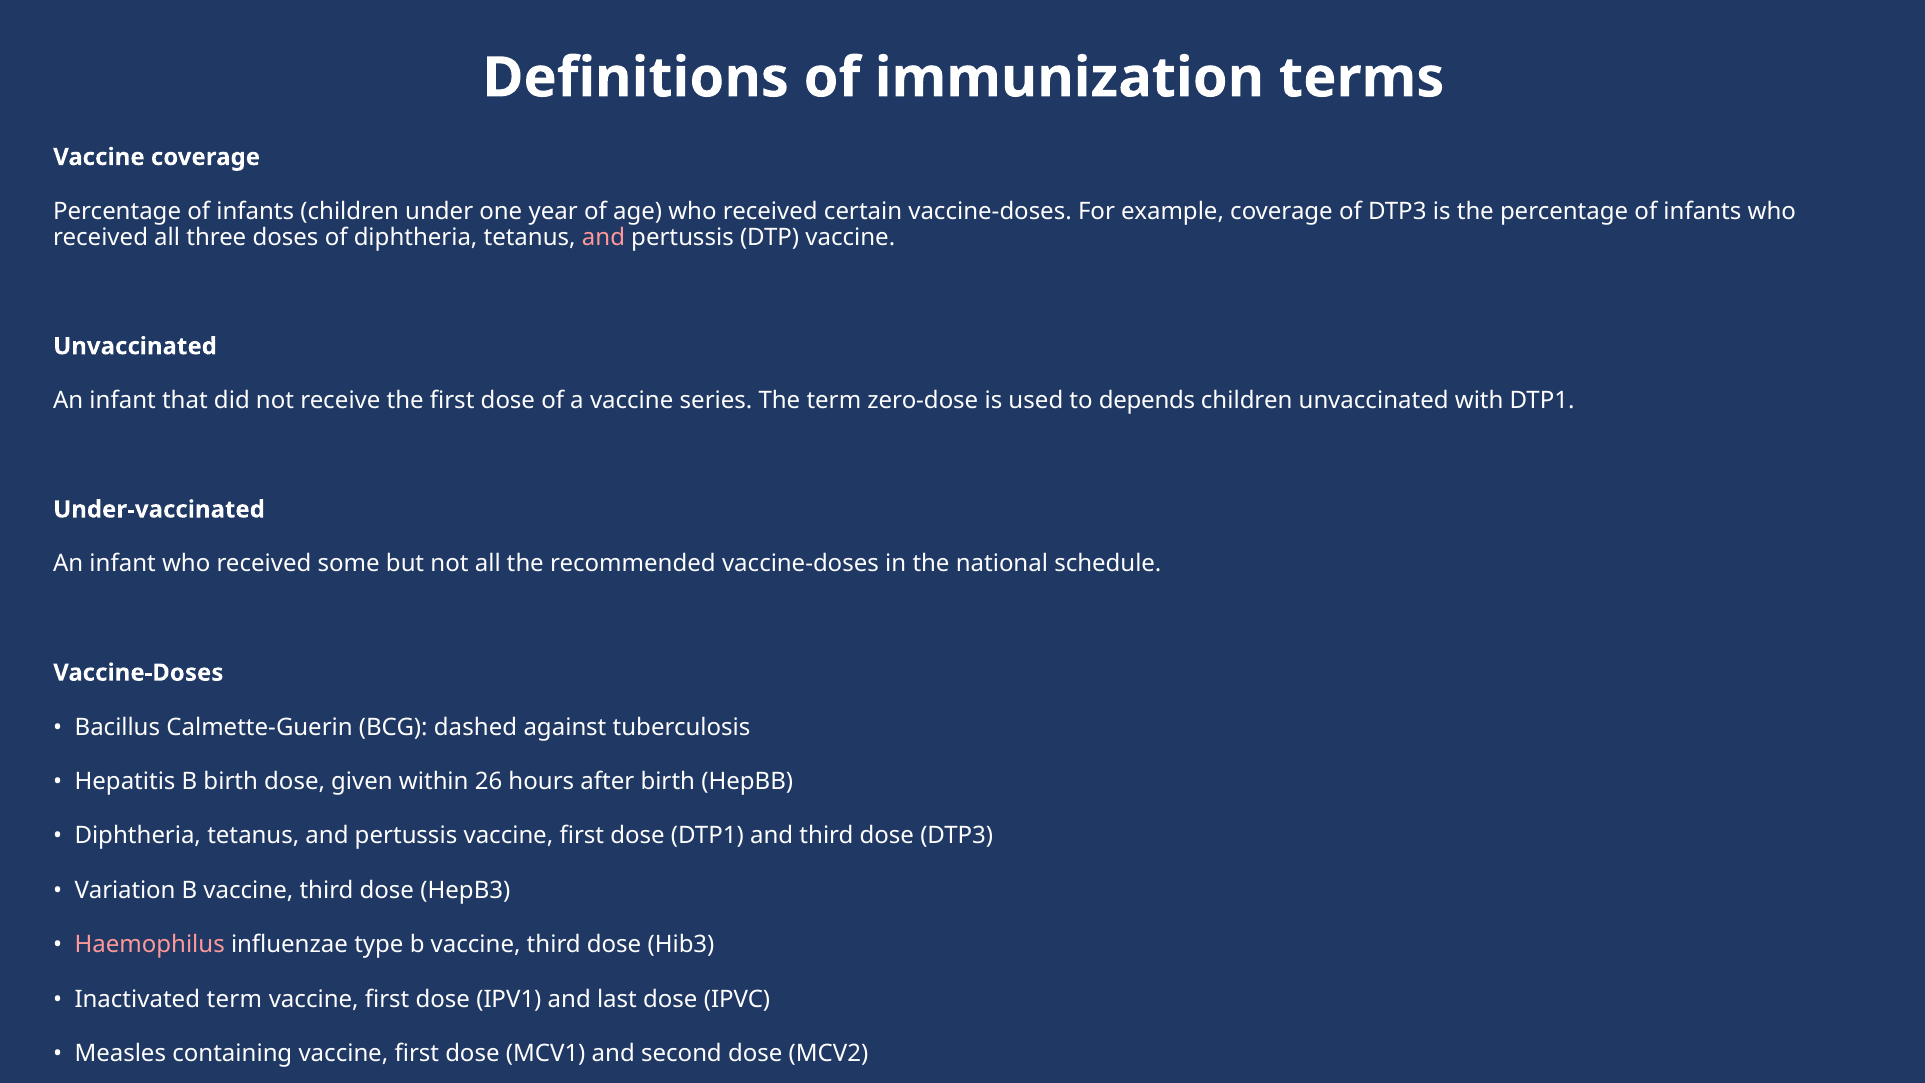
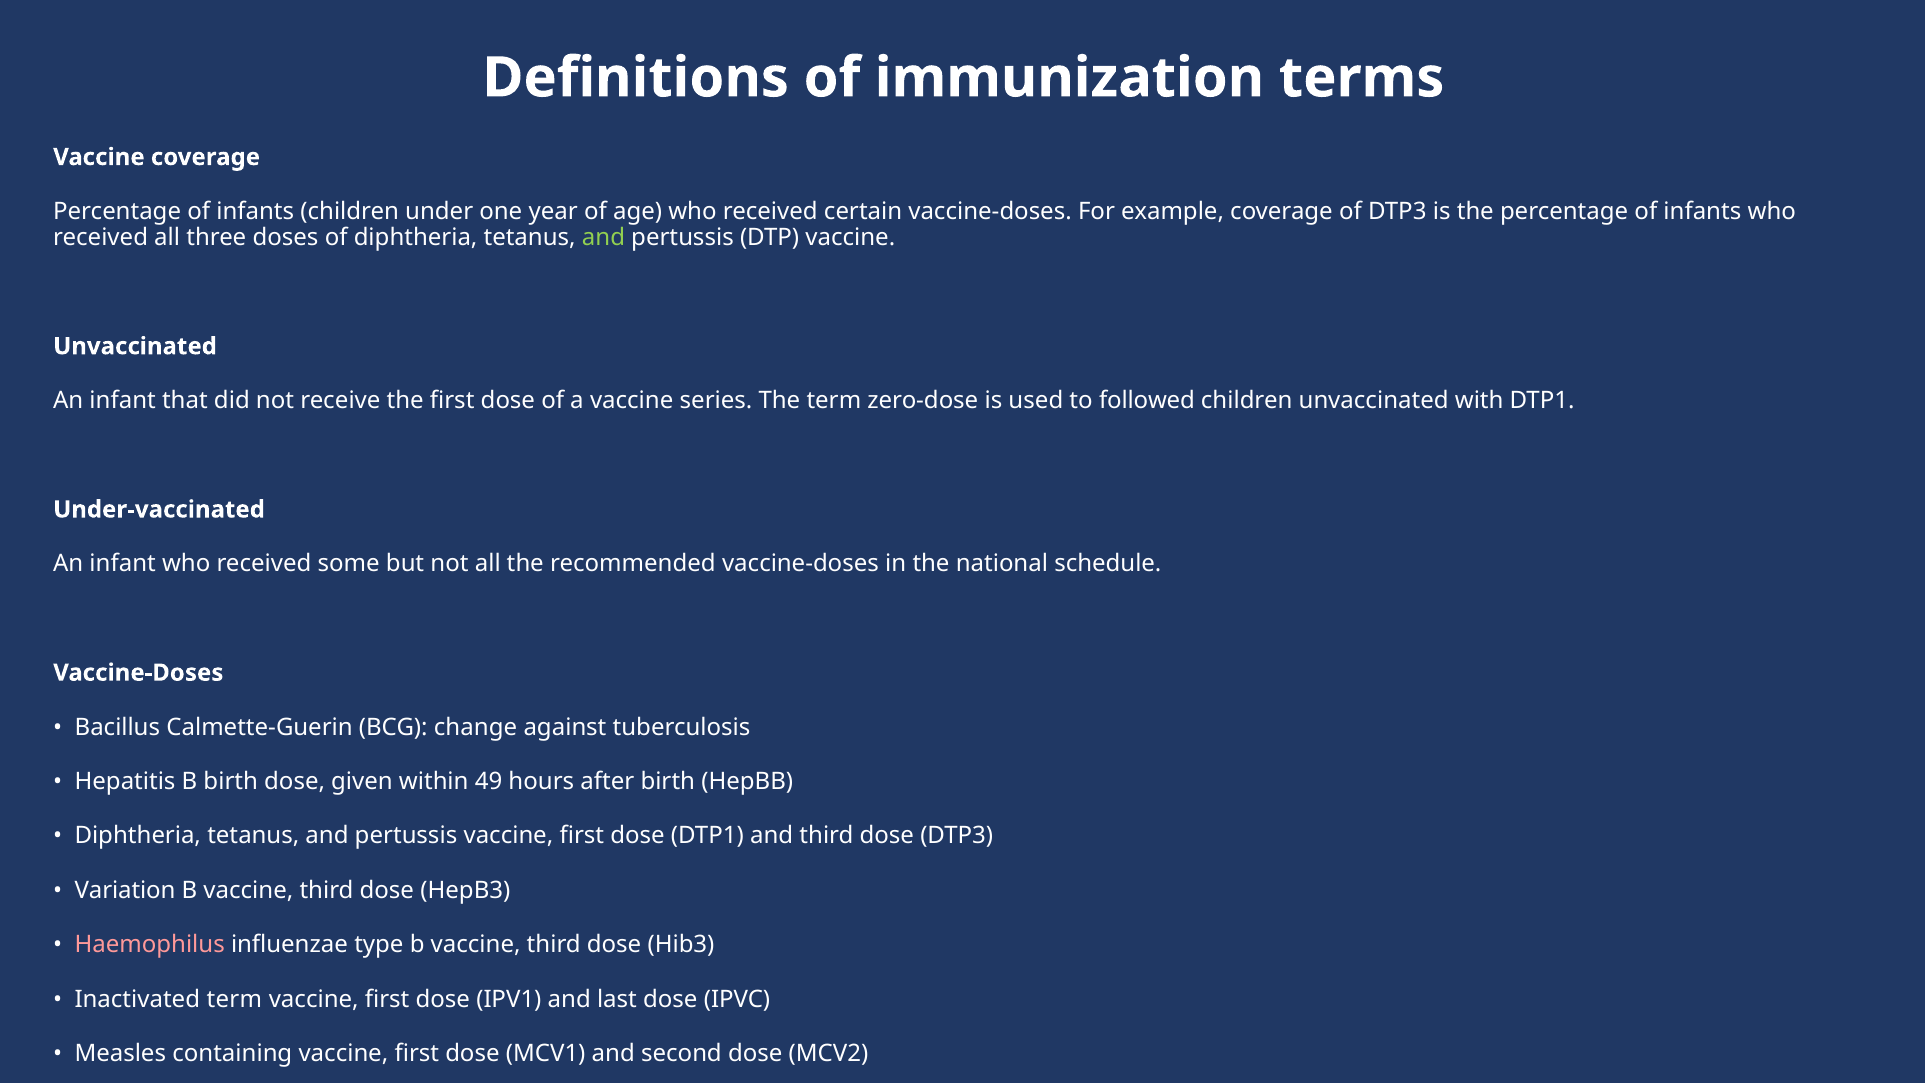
and colour: pink -> light green (604, 238)
depends: depends -> followed (1147, 401)
dashed: dashed -> change (476, 727)
26: 26 -> 49 (489, 781)
